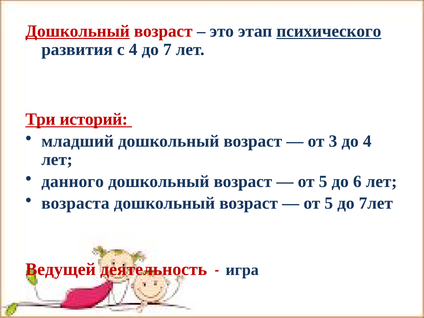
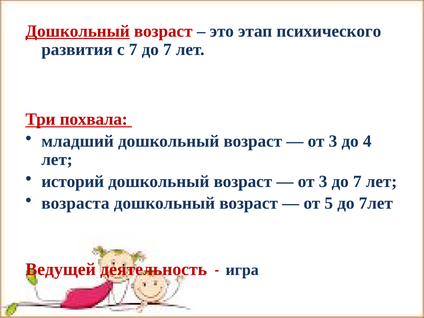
психического underline: present -> none (329, 31)
с 4: 4 -> 7 (133, 50)
историй: историй -> похвала (94, 119)
данного: данного -> историй (73, 181)
5: 5 -> 3 (323, 181)
6: 6 -> 7 (357, 181)
